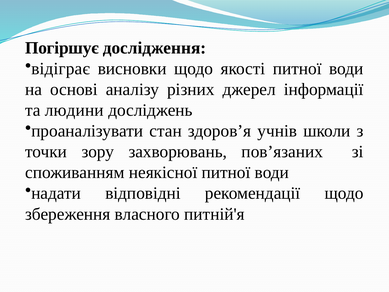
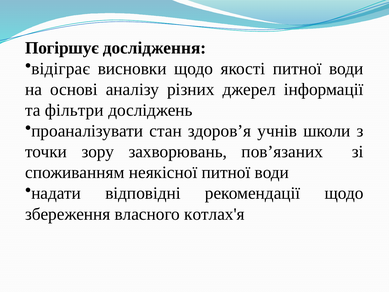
людини: людини -> фільтри (74, 110)
питній'я: питній'я -> котлах'я (214, 214)
